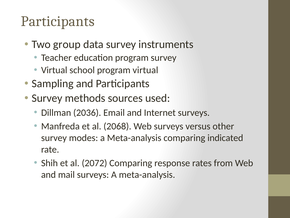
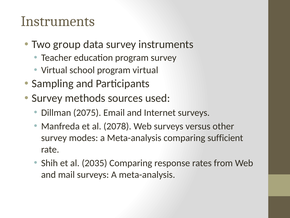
Participants: Participants -> Instruments (58, 21)
2036: 2036 -> 2075 (87, 112)
2068: 2068 -> 2078 (117, 126)
indicated: indicated -> sufficient (225, 138)
2072: 2072 -> 2035 (94, 163)
